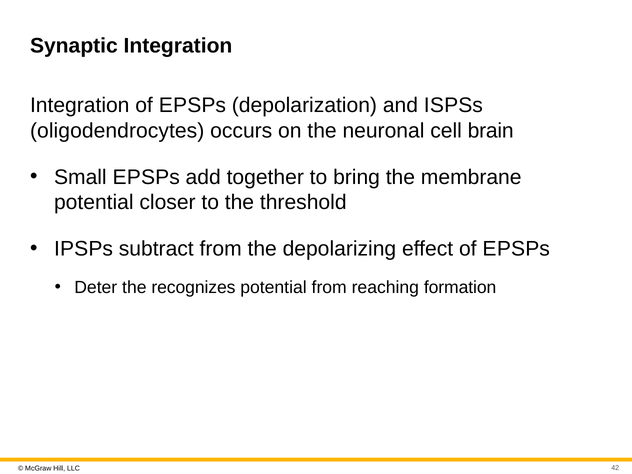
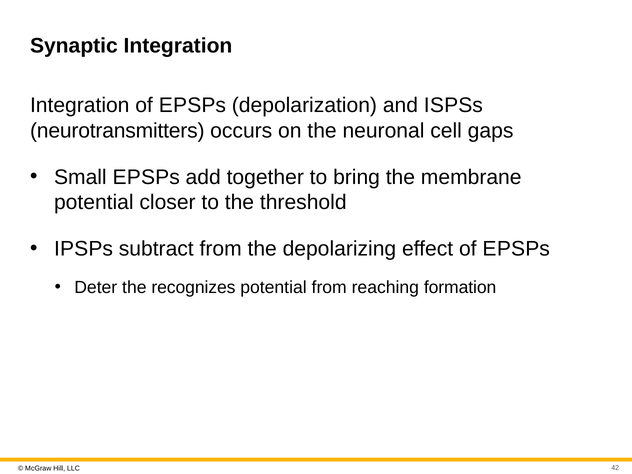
oligodendrocytes: oligodendrocytes -> neurotransmitters (117, 131)
brain: brain -> gaps (491, 131)
